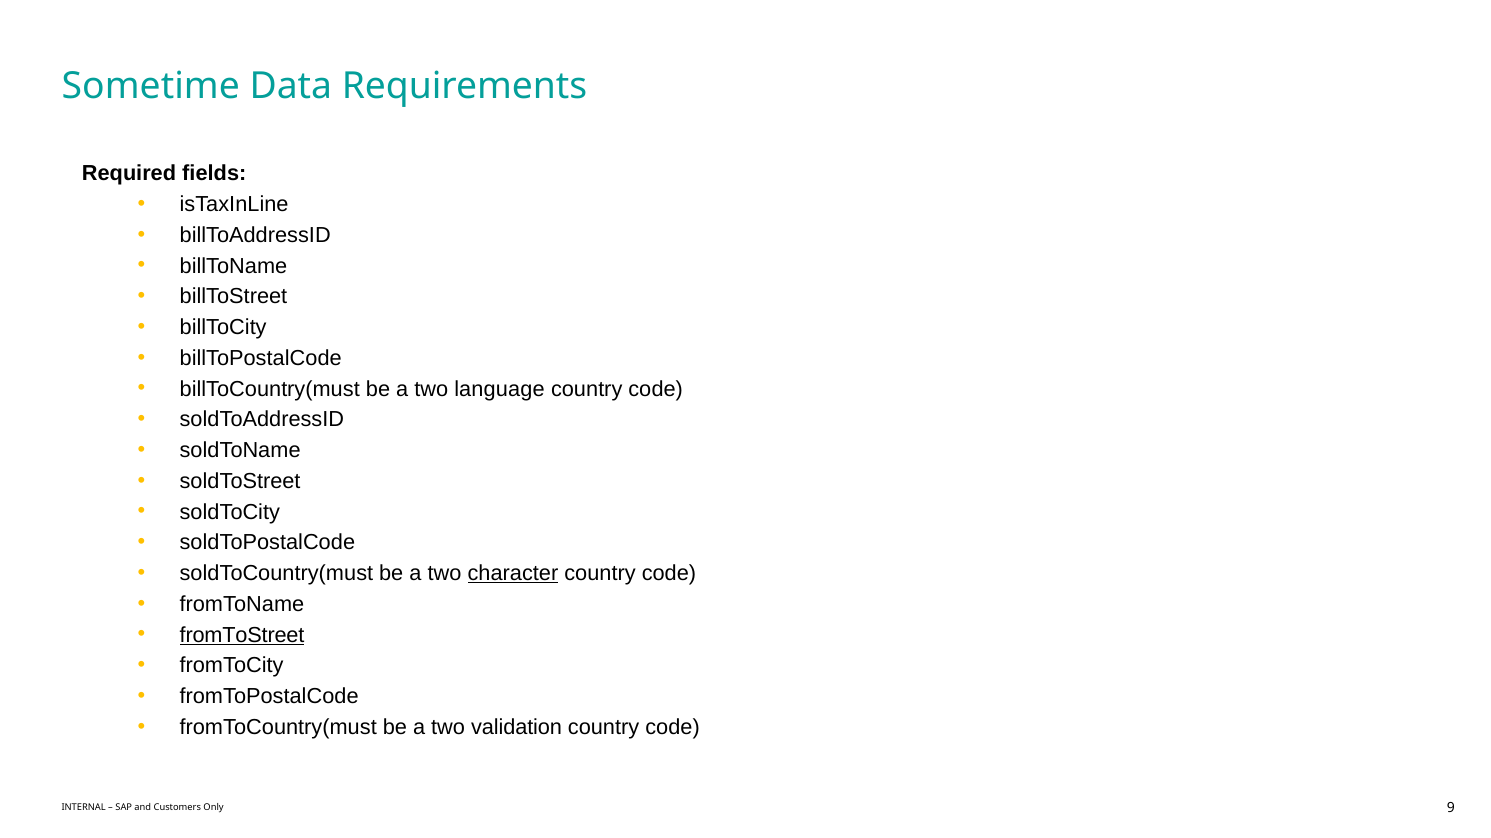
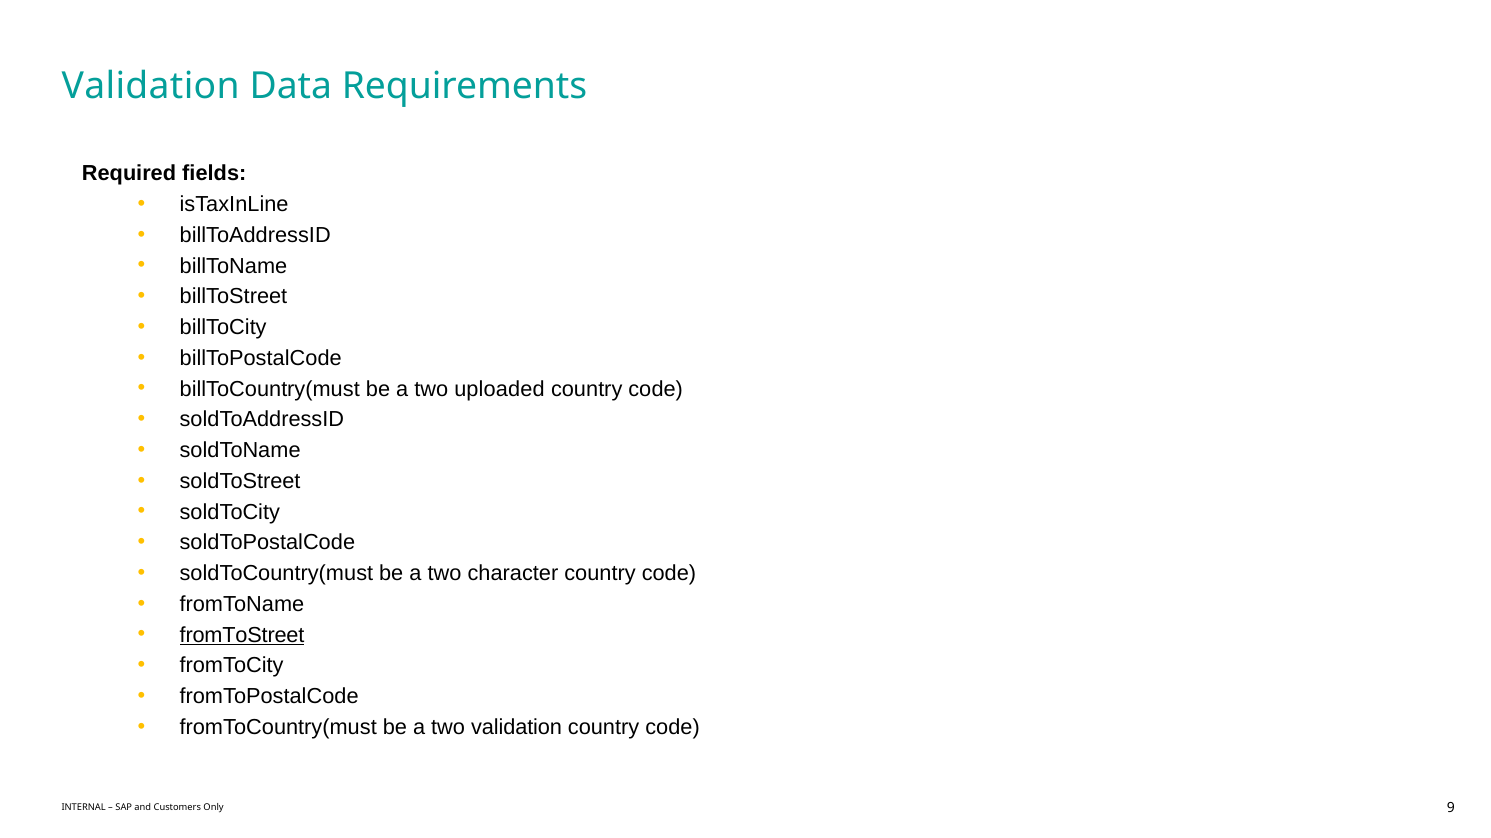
Sometime: Sometime -> Validation (151, 87)
language: language -> uploaded (500, 389)
character underline: present -> none (513, 574)
